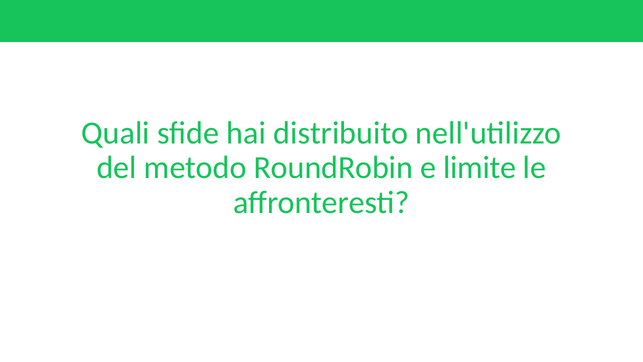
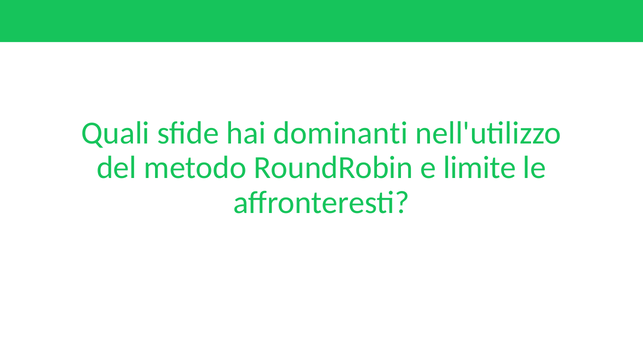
distribuito: distribuito -> dominanti (341, 133)
